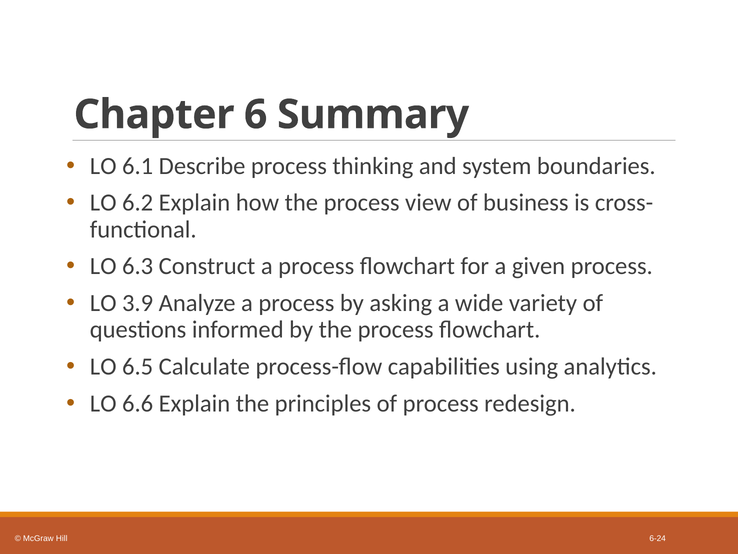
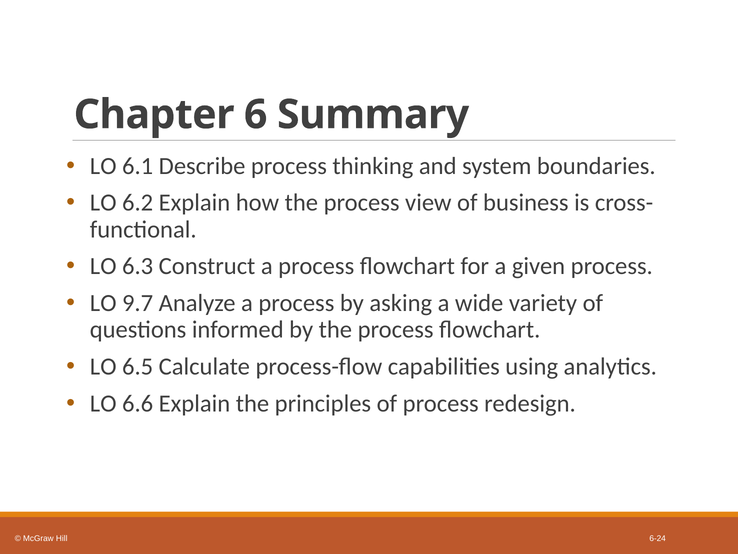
3.9: 3.9 -> 9.7 (138, 303)
